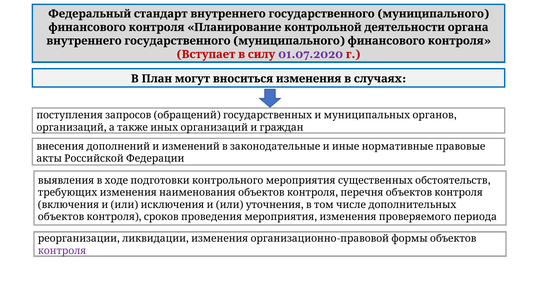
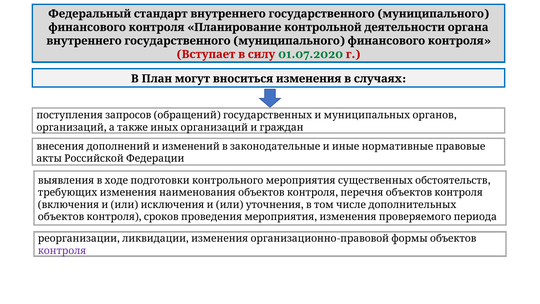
01.07.2020 colour: purple -> green (311, 54)
